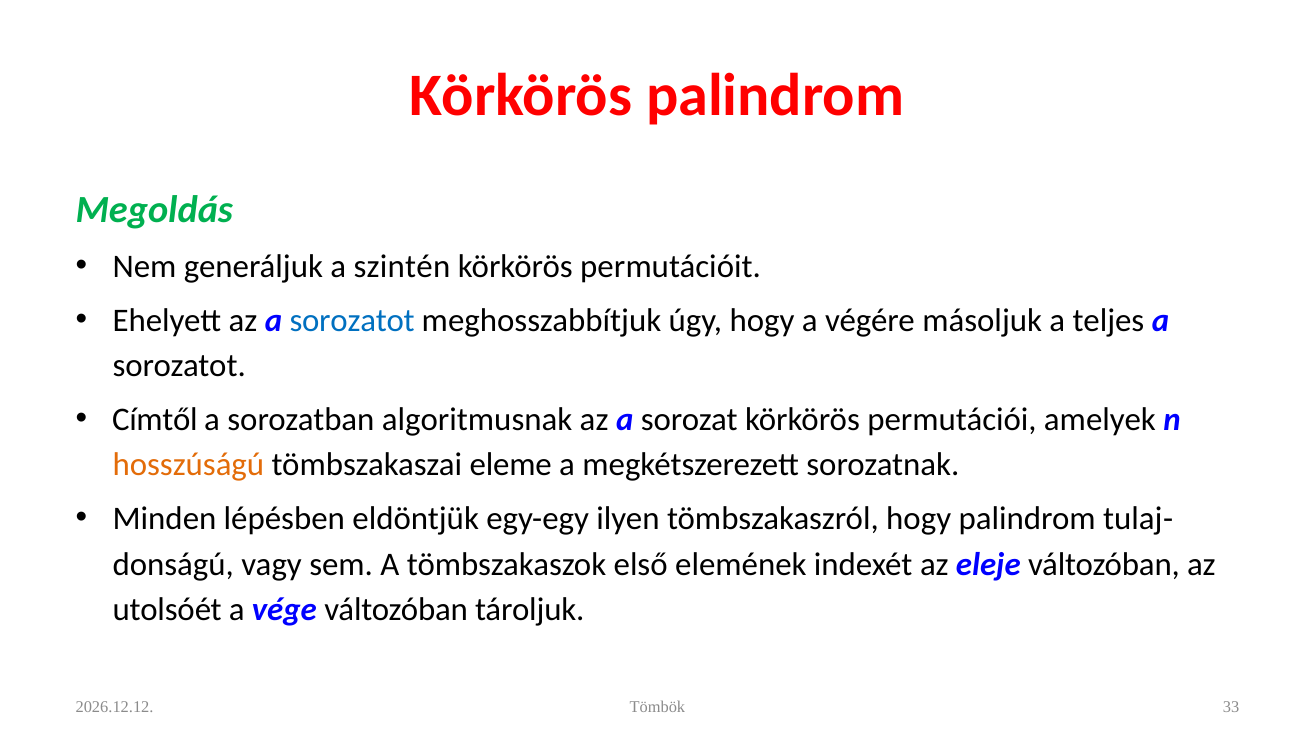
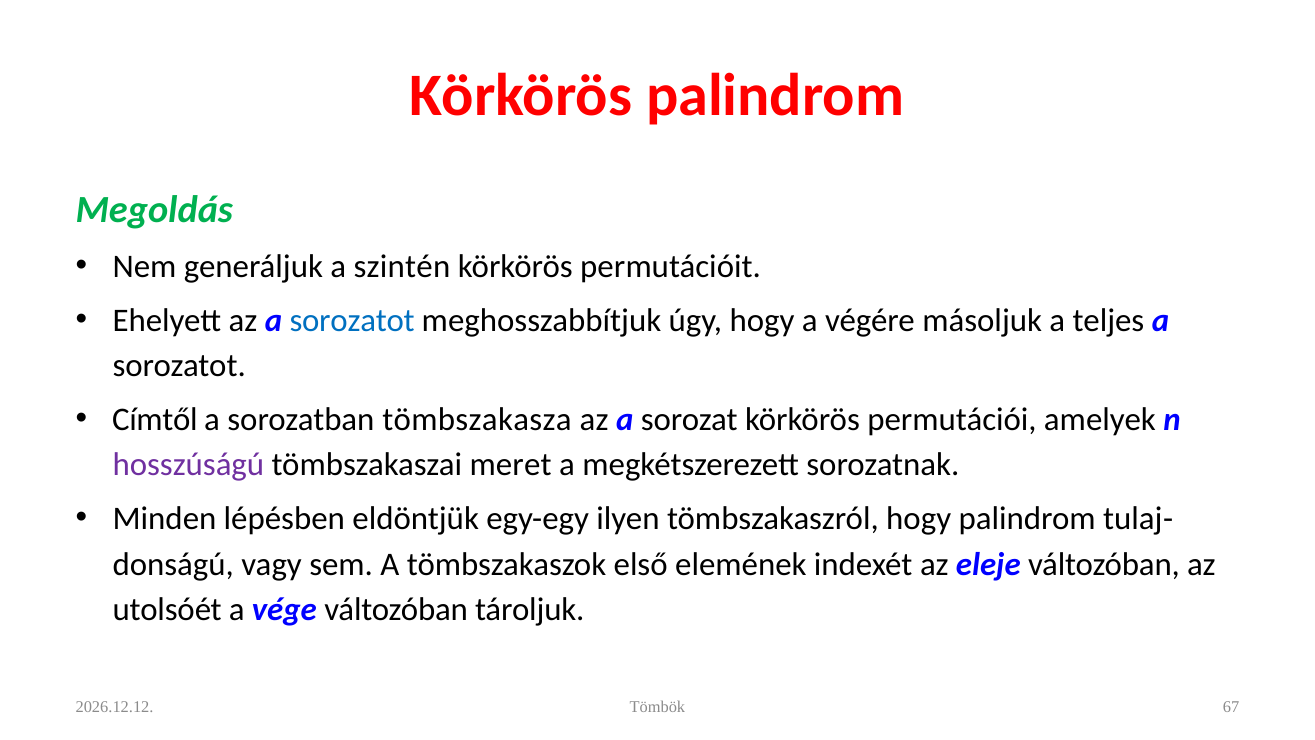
algoritmusnak: algoritmusnak -> tömbszakasza (477, 419)
hosszúságú colour: orange -> purple (188, 464)
eleme: eleme -> meret (511, 464)
33: 33 -> 67 (1231, 706)
